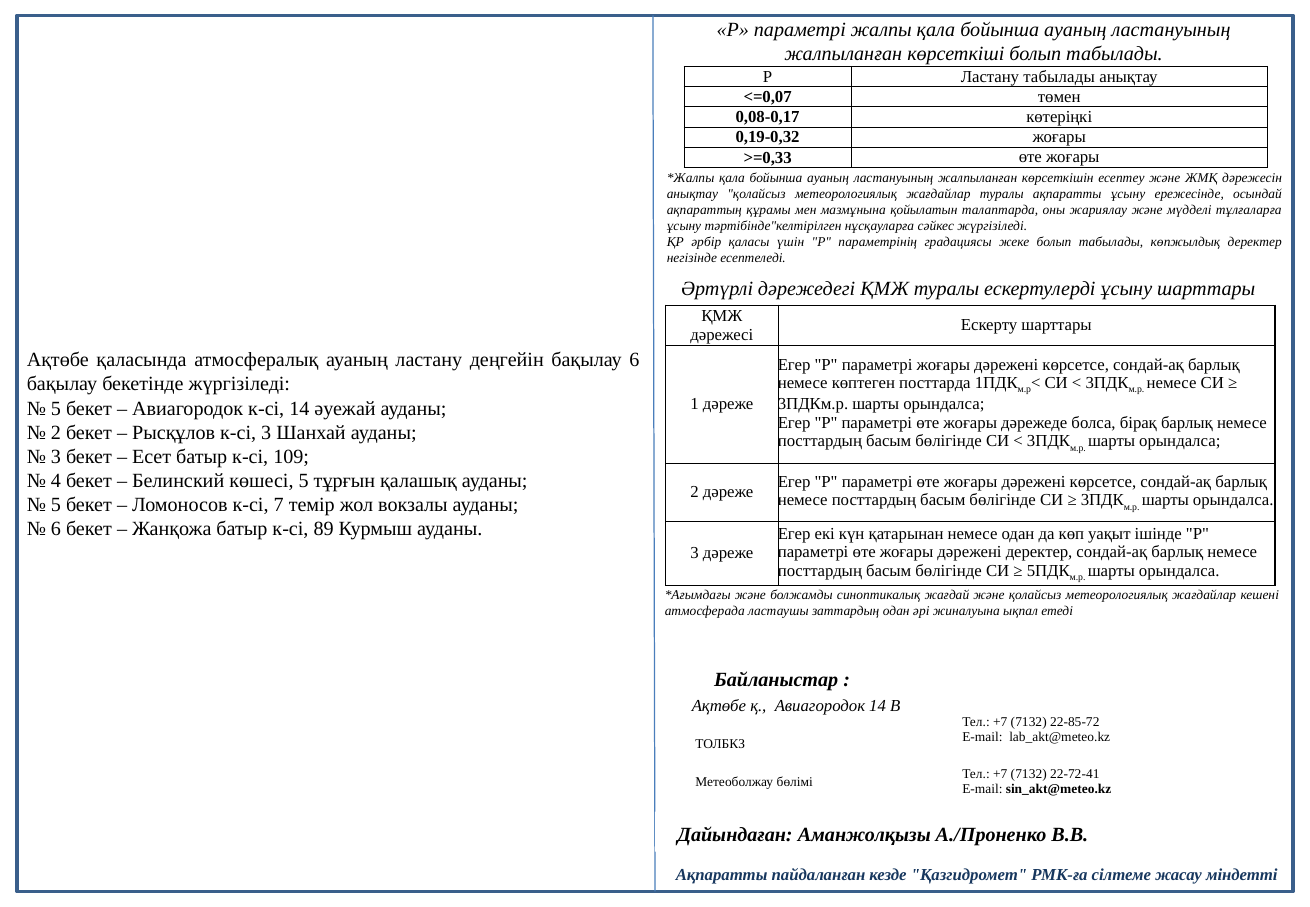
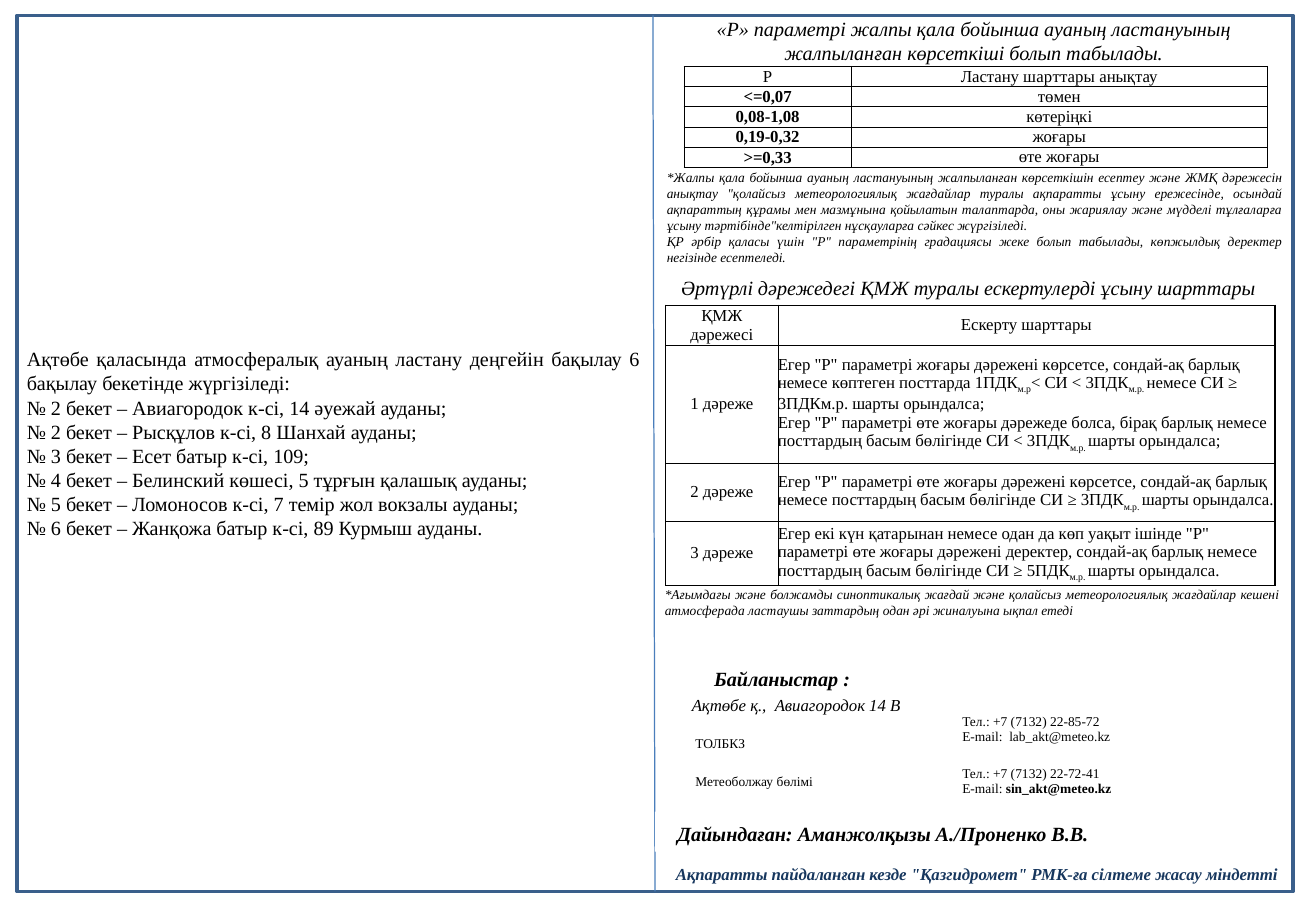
Ластану табылады: табылады -> шарттары (1059, 76)
0,08-0,17: 0,08-0,17 -> 0,08-1,08 (768, 117)
5: 5 -> 2 (56, 408)
к-сі 3: 3 -> 8 (266, 433)
